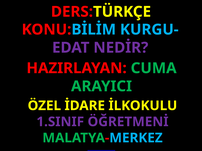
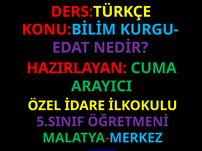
1.SINIF: 1.SINIF -> 5.SINIF (60, 122)
